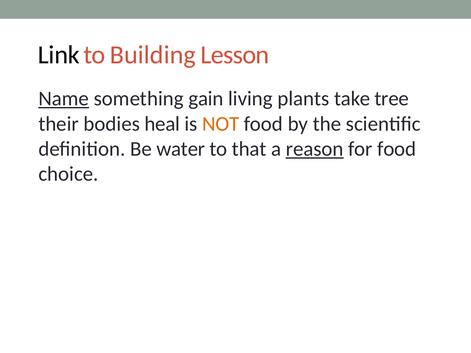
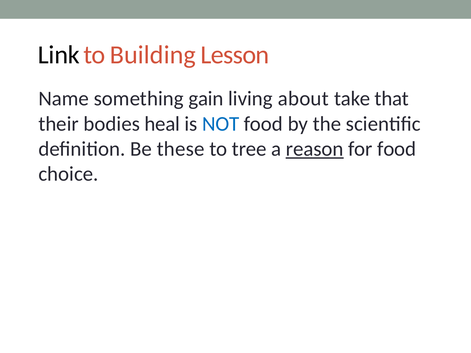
Name underline: present -> none (64, 99)
plants: plants -> about (303, 99)
tree: tree -> that (392, 99)
NOT colour: orange -> blue (221, 124)
water: water -> these (181, 149)
that: that -> tree (249, 149)
